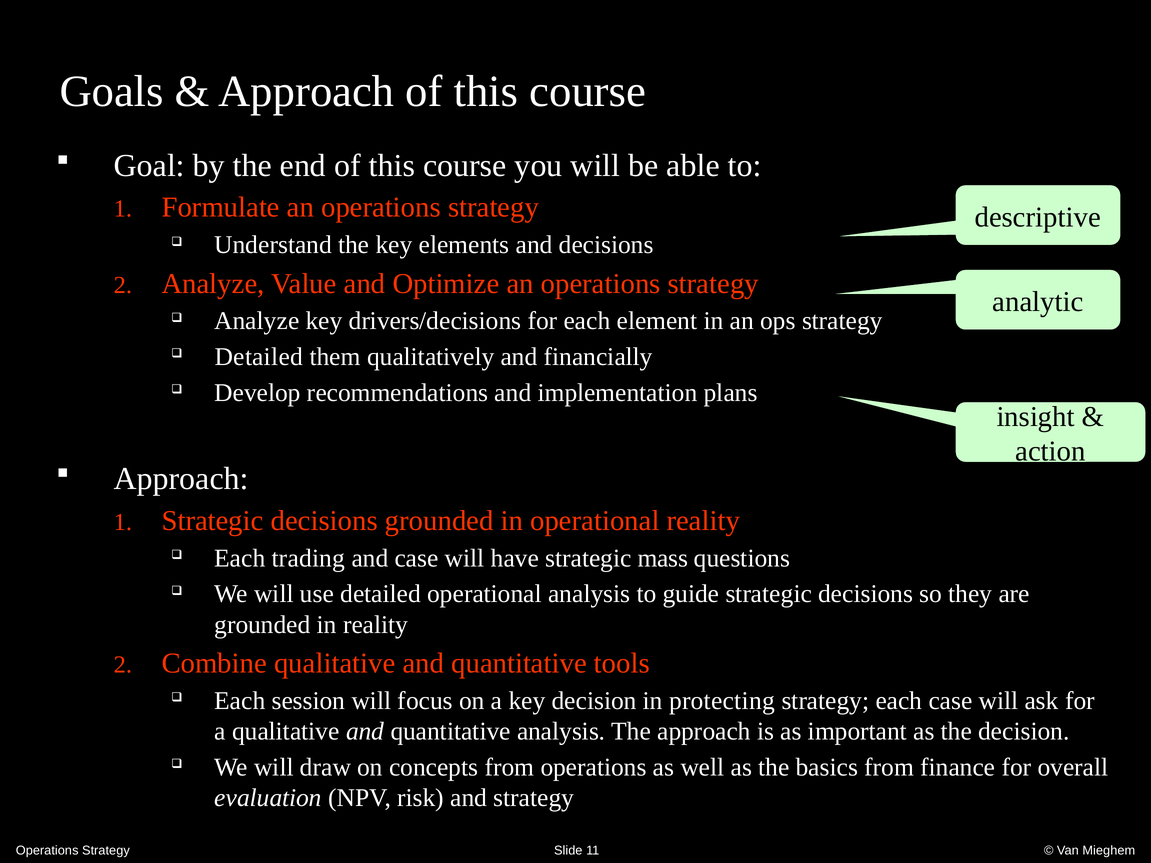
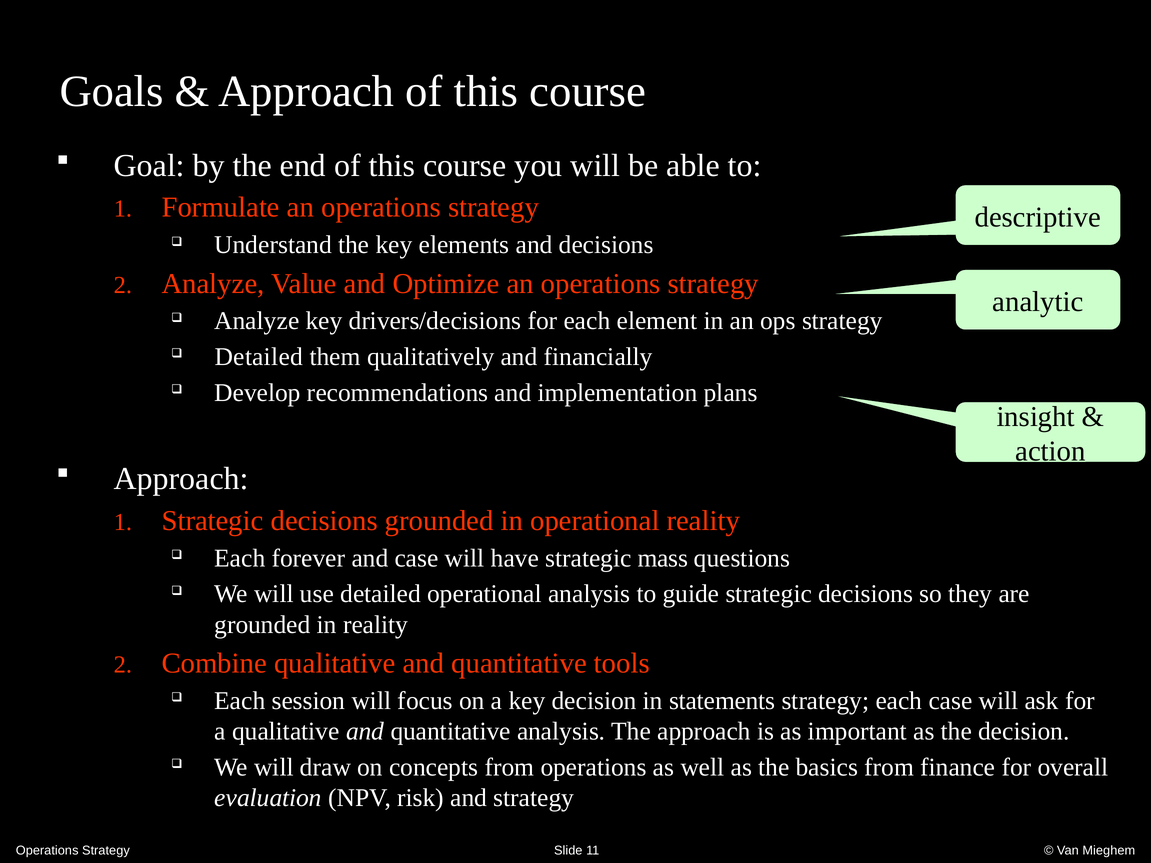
trading: trading -> forever (308, 558)
protecting: protecting -> statements (722, 701)
